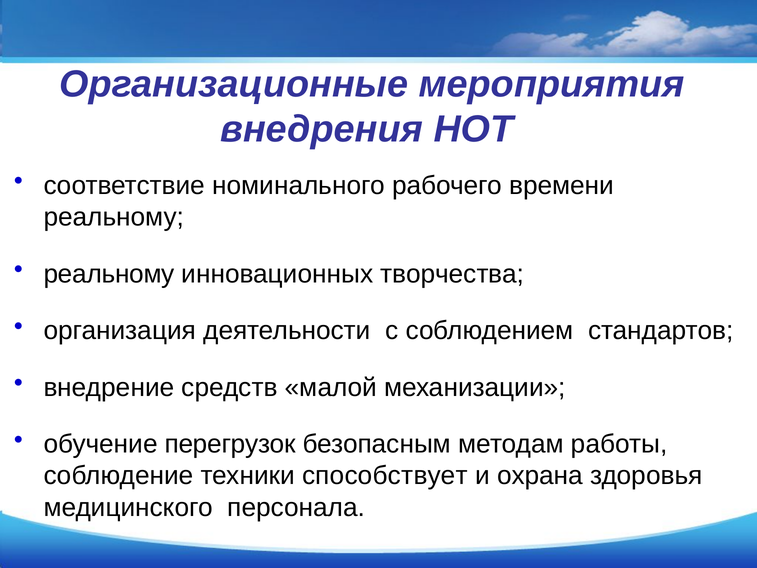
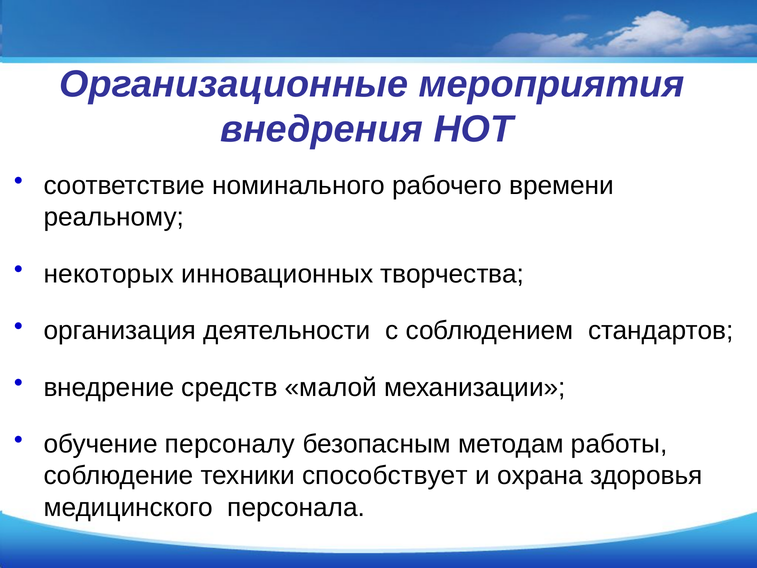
реальному: реальному -> некоторых (109, 274)
перегрузок: перегрузок -> персоналу (230, 444)
